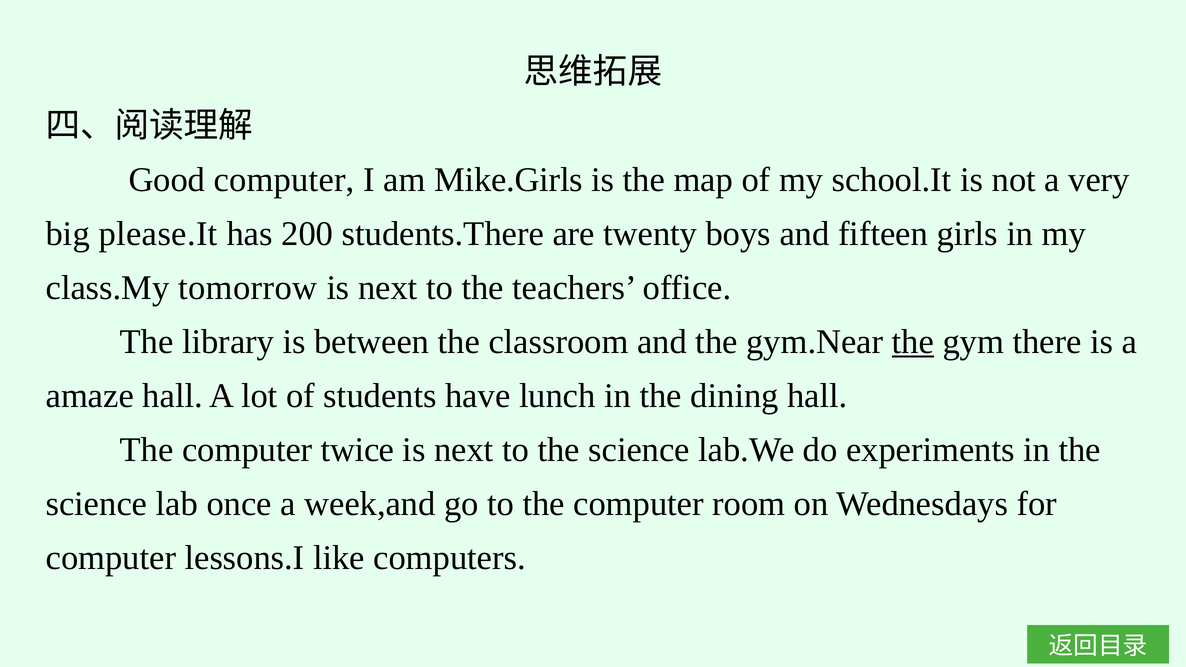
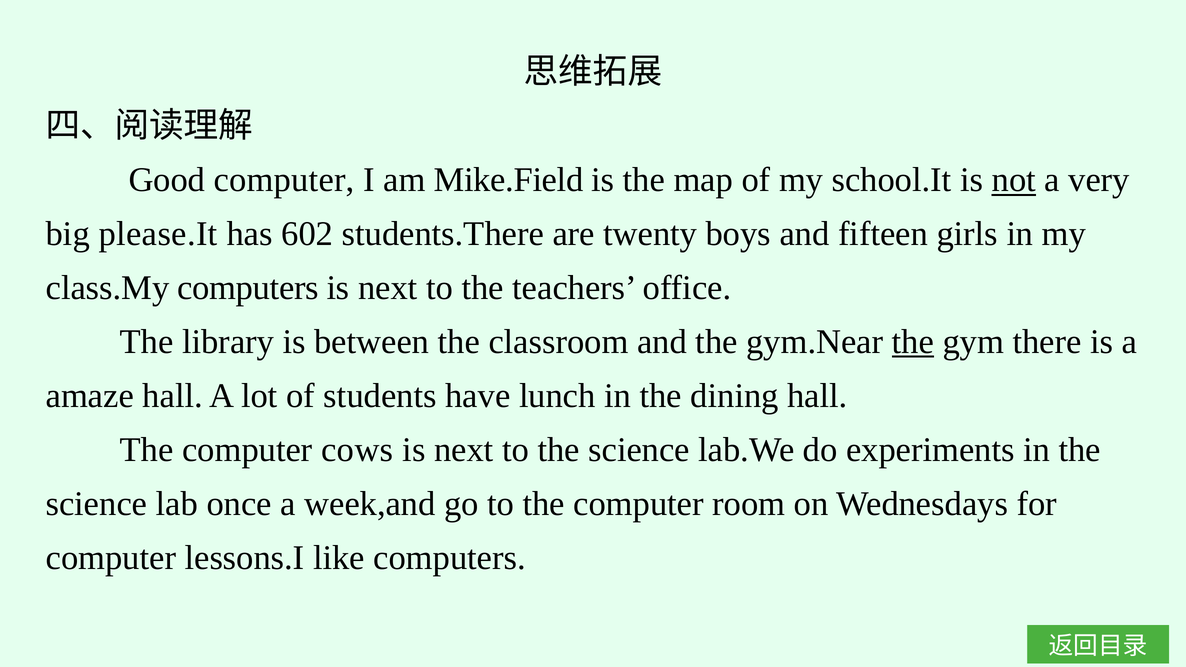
Mike.Girls: Mike.Girls -> Mike.Field (509, 180)
not underline: none -> present (1014, 180)
200: 200 -> 602 (307, 234)
class.My tomorrow: tomorrow -> computers (248, 288)
twice: twice -> cows (357, 450)
